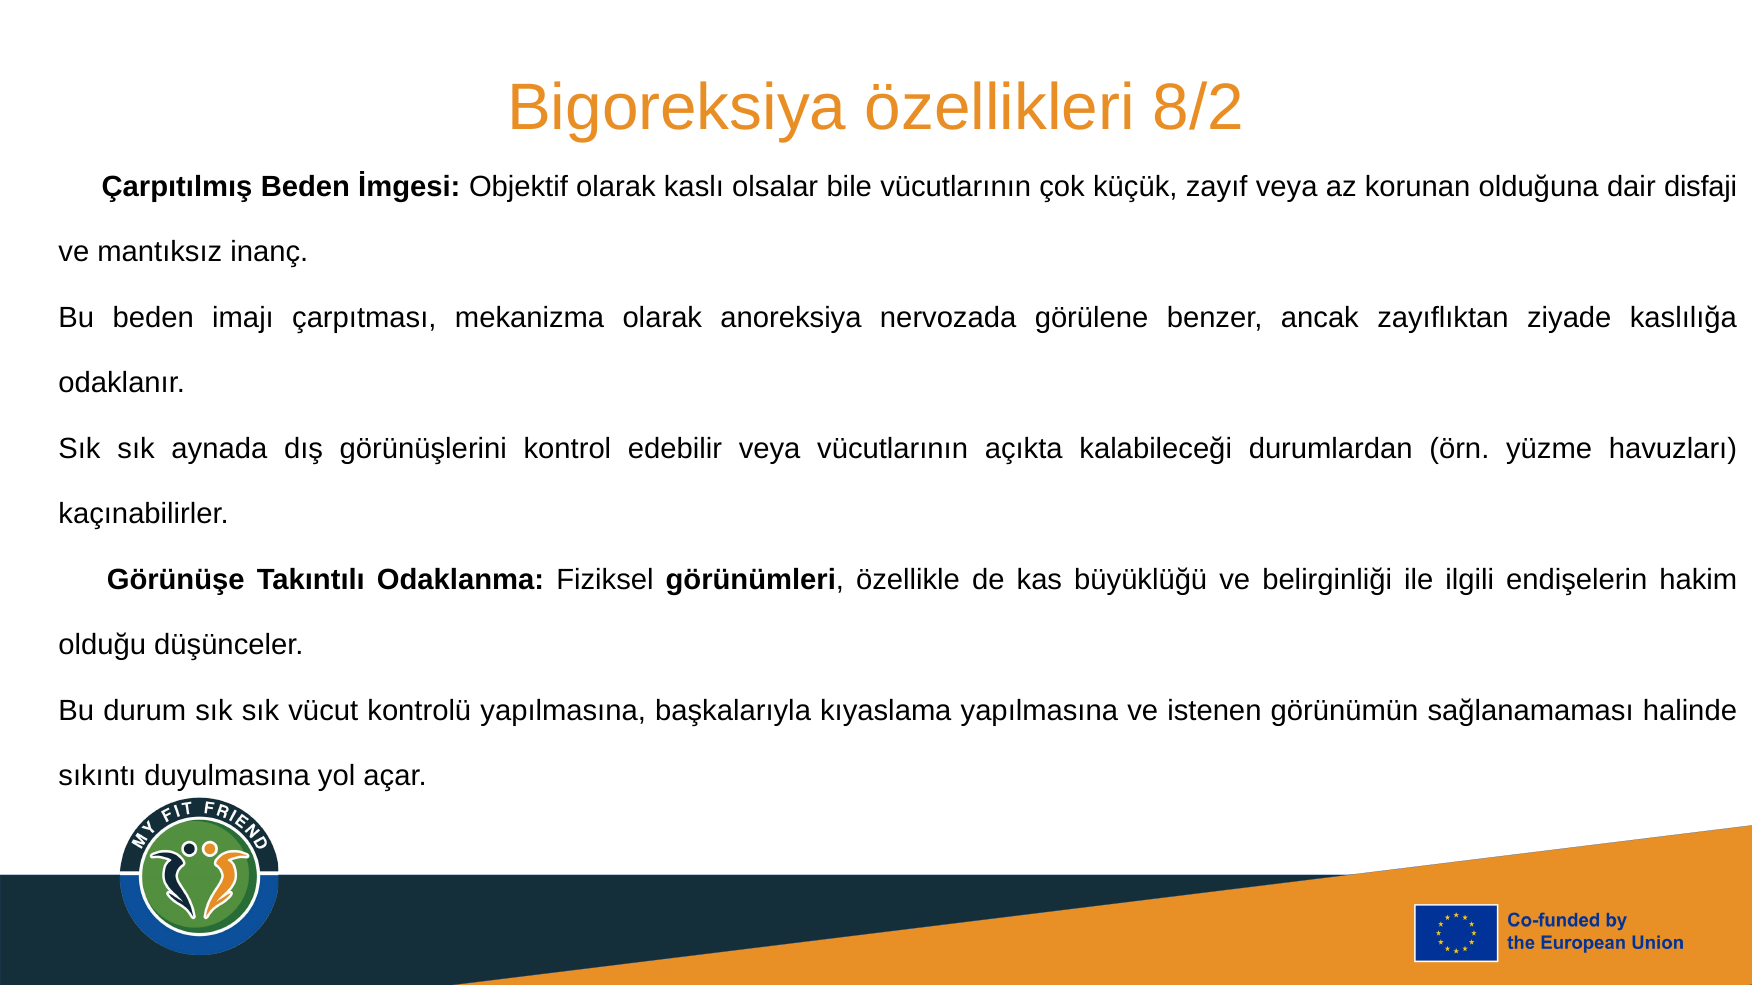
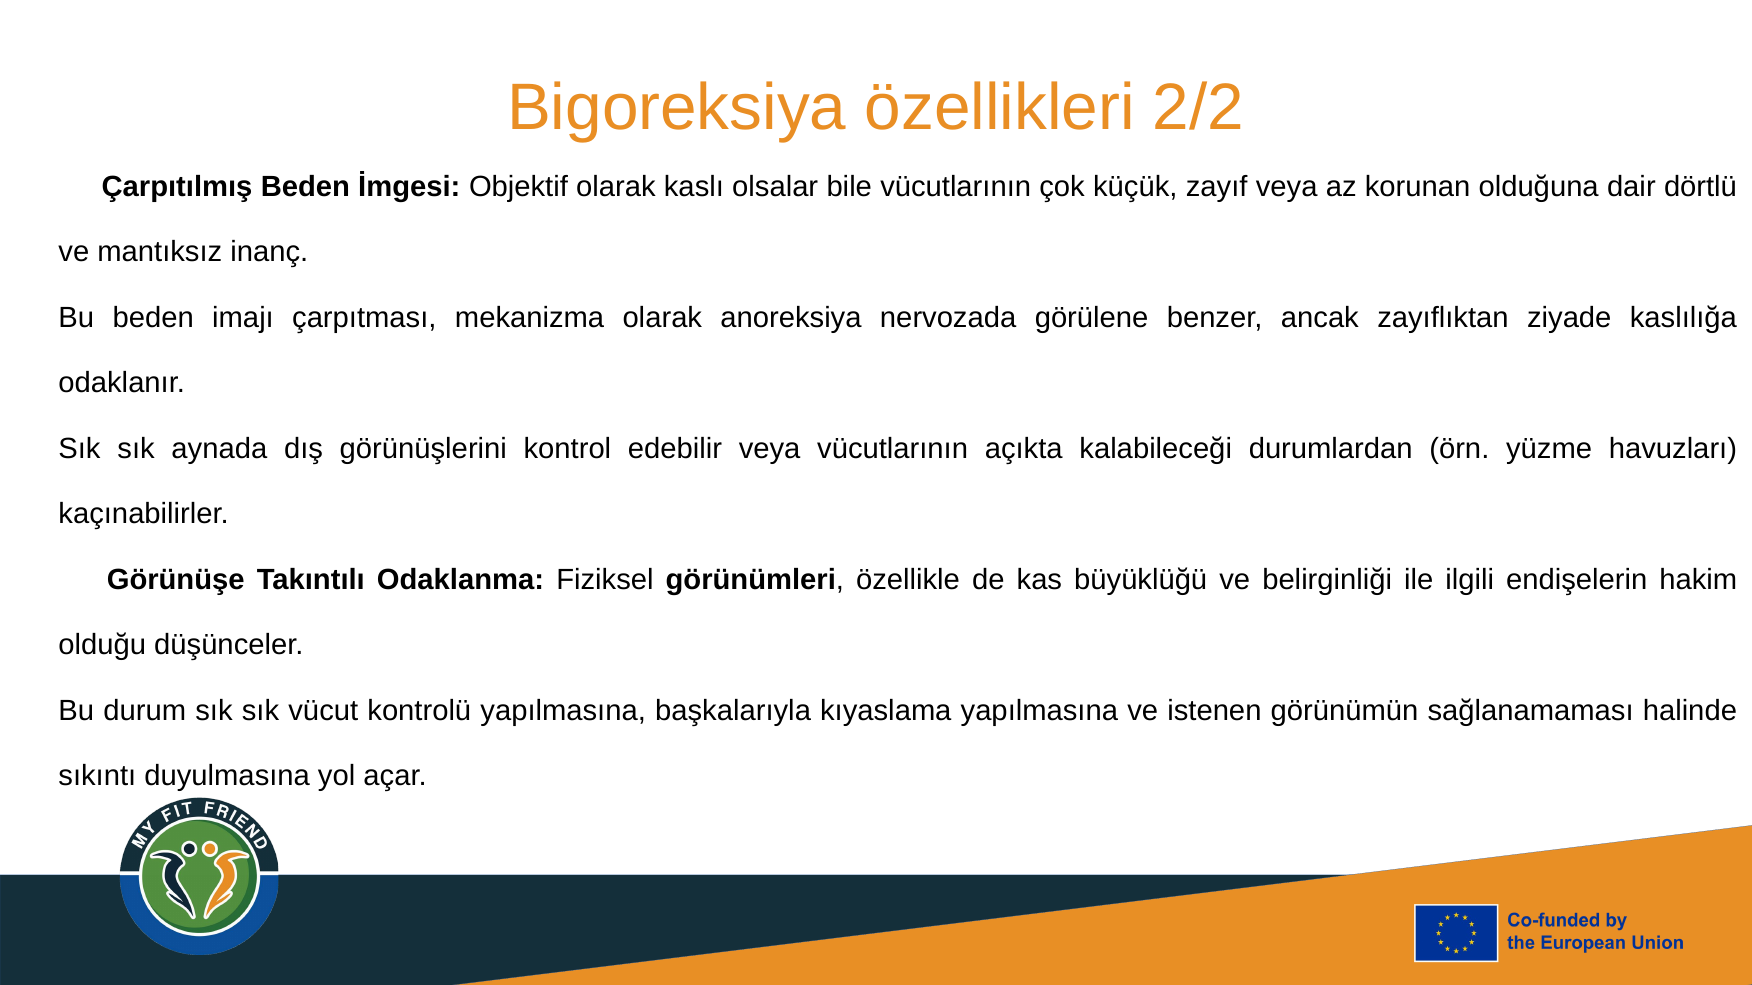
8/2: 8/2 -> 2/2 (1198, 108)
disfaji: disfaji -> dörtlü (1700, 187)
